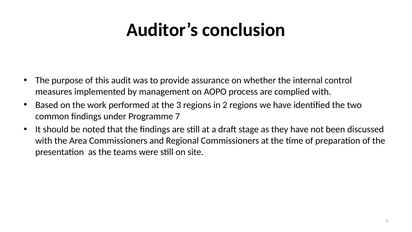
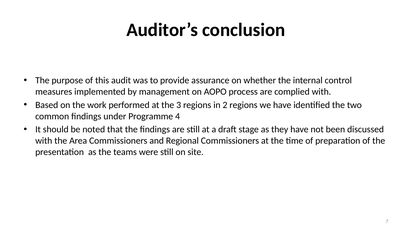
Programme 7: 7 -> 4 (178, 116)
